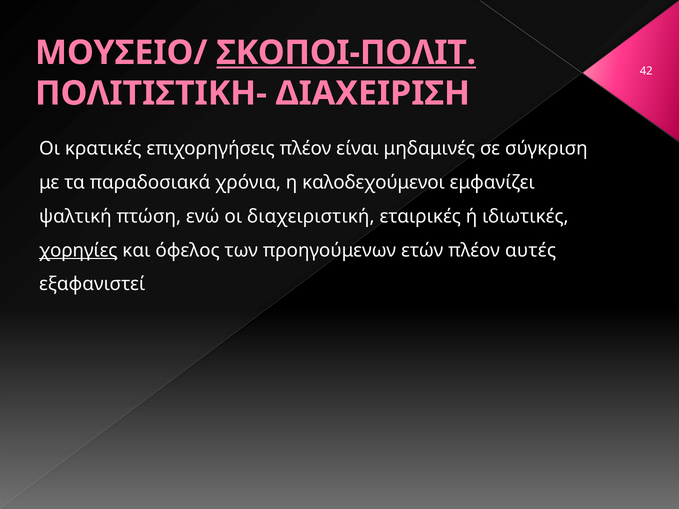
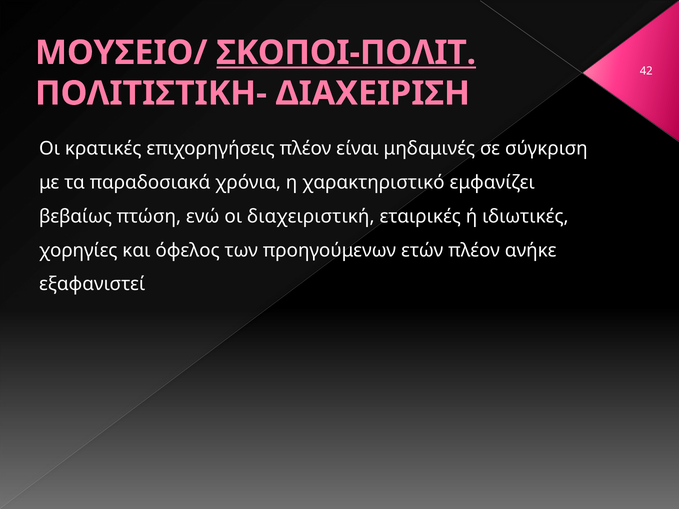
καλοδεχούμενοι: καλοδεχούμενοι -> χαρακτηριστικό (373, 183)
ψαλτική: ψαλτική -> βεβαίως (75, 217)
χορηγίες underline: present -> none (78, 250)
αυτές: αυτές -> ανήκε (531, 250)
